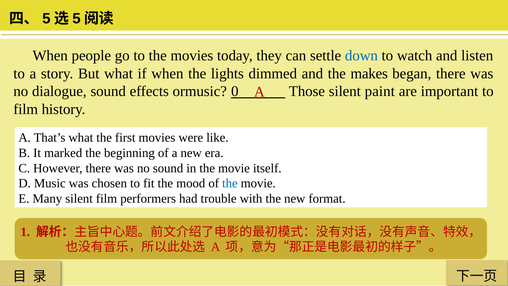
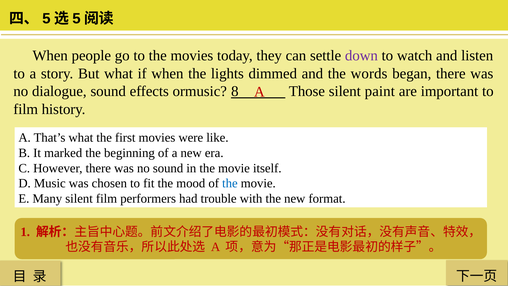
down colour: blue -> purple (361, 56)
makes: makes -> words (369, 73)
0: 0 -> 8 (235, 91)
